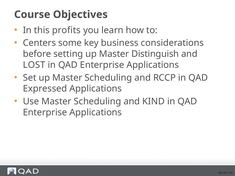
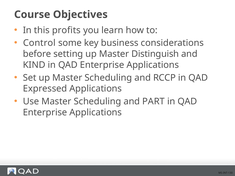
Centers: Centers -> Control (39, 43)
LOST: LOST -> KIND (34, 65)
KIND: KIND -> PART (154, 102)
